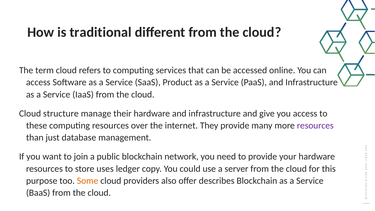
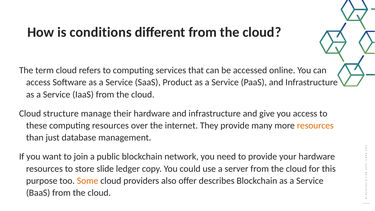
traditional: traditional -> conditions (101, 32)
resources colour: purple -> orange (315, 125)
uses: uses -> slide (105, 169)
